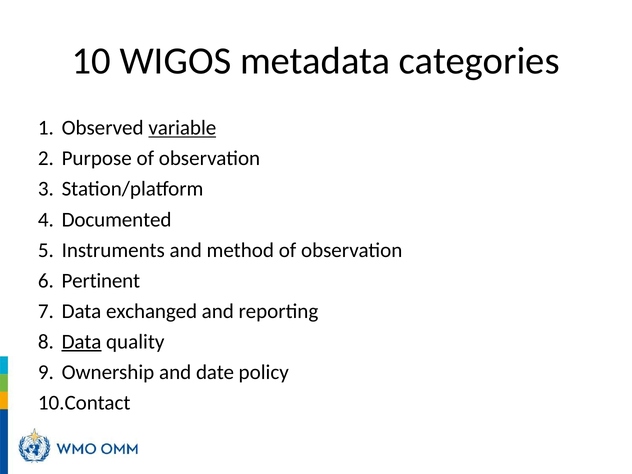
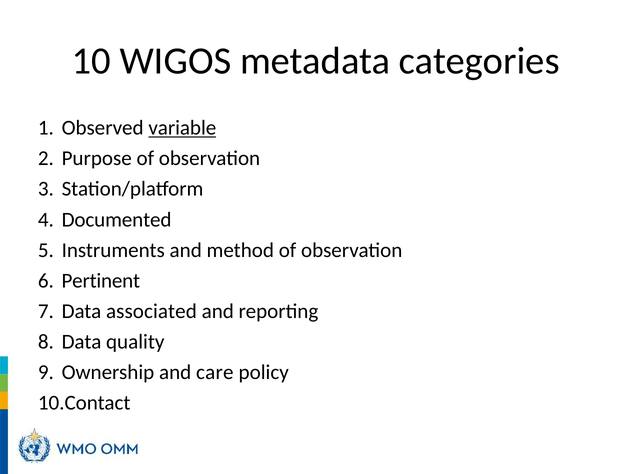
exchanged: exchanged -> associated (151, 311)
Data underline: present -> none (82, 342)
date: date -> care (215, 372)
